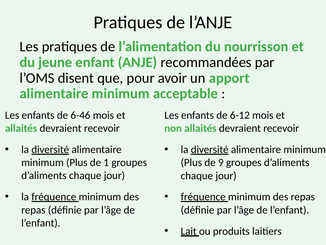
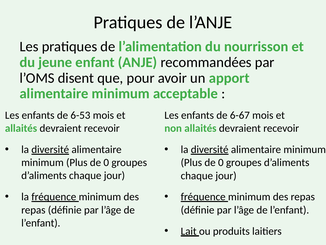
6-46: 6-46 -> 6-53 (80, 115)
6-12: 6-12 -> 6-67 (240, 115)
1: 1 -> 0 (106, 162)
9: 9 -> 0 (221, 162)
